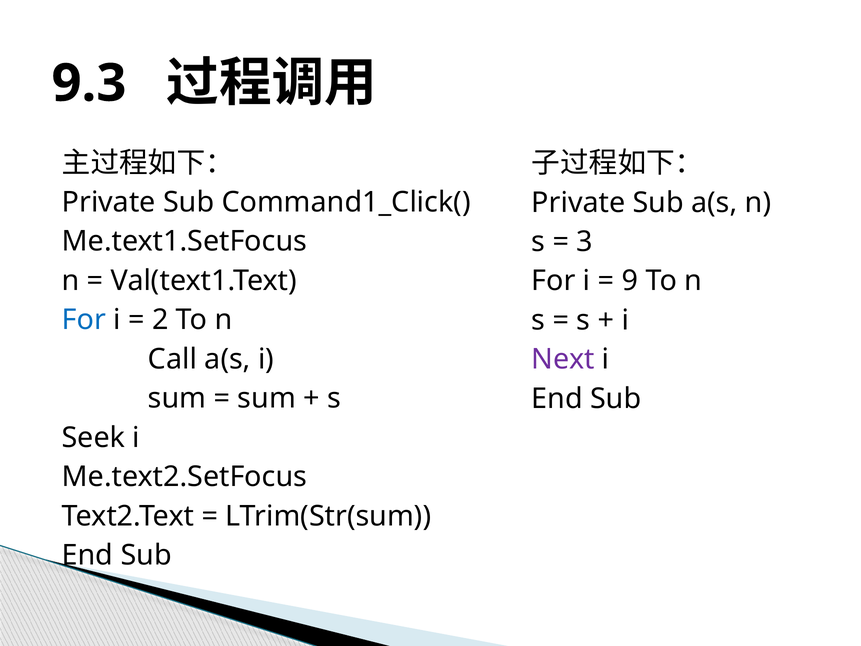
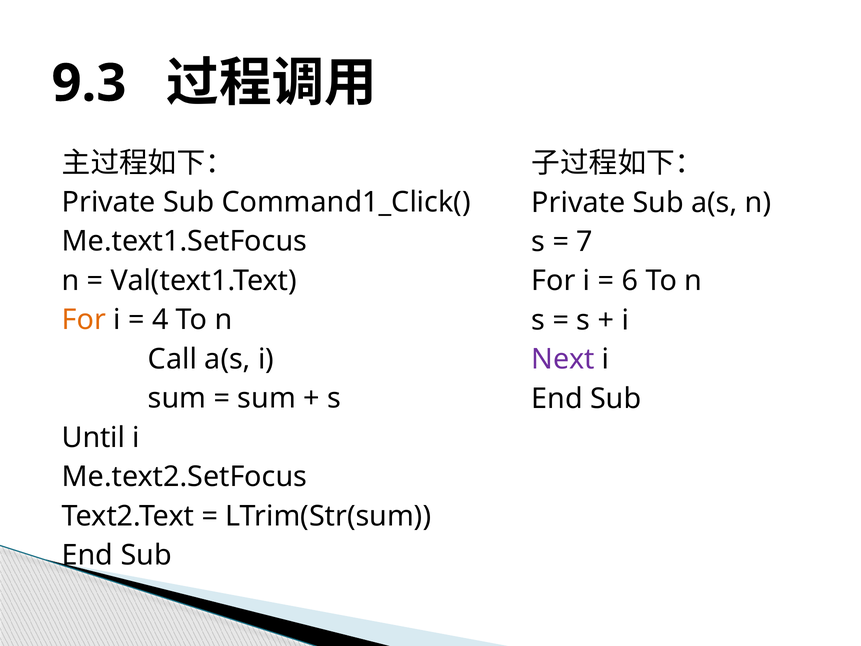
3: 3 -> 7 (585, 242)
9: 9 -> 6 (630, 281)
For colour: blue -> orange (84, 320)
2: 2 -> 4 (160, 320)
Seek: Seek -> Until (93, 437)
